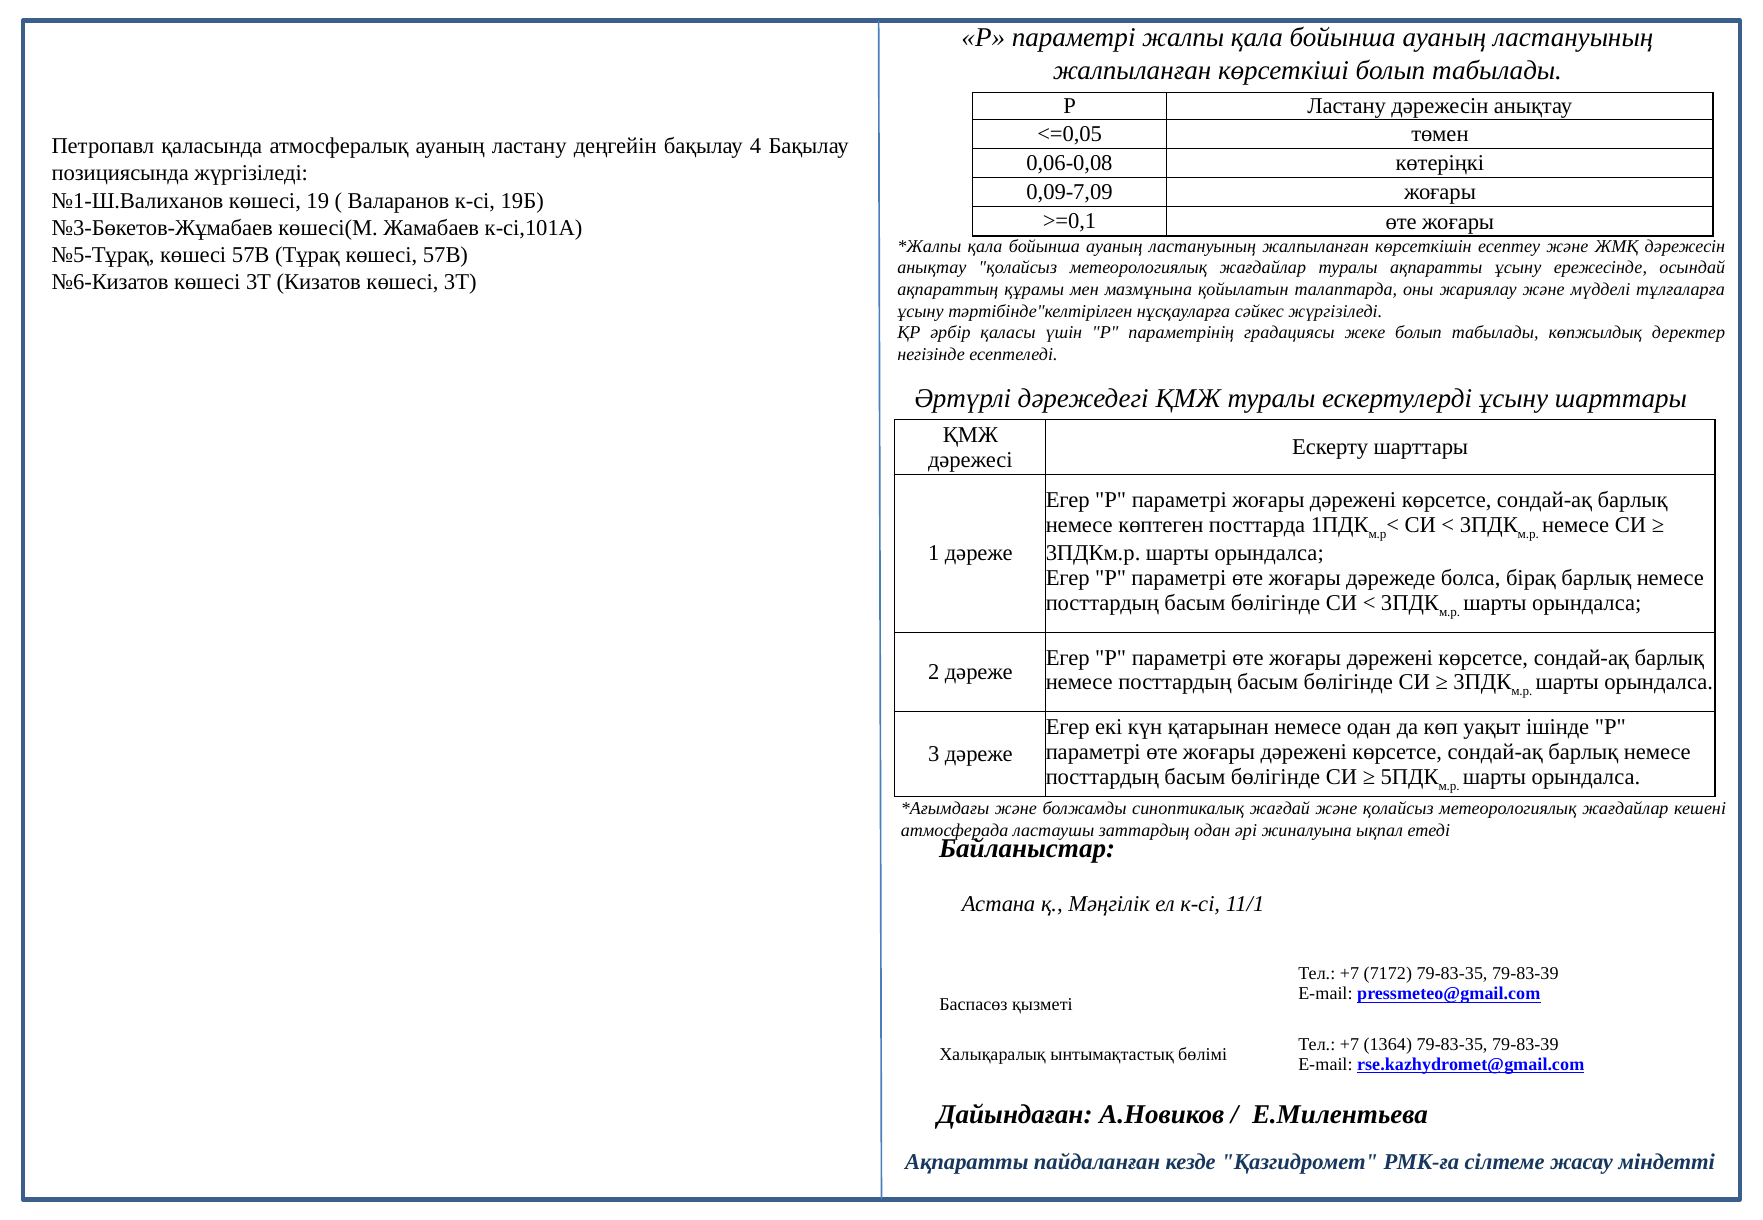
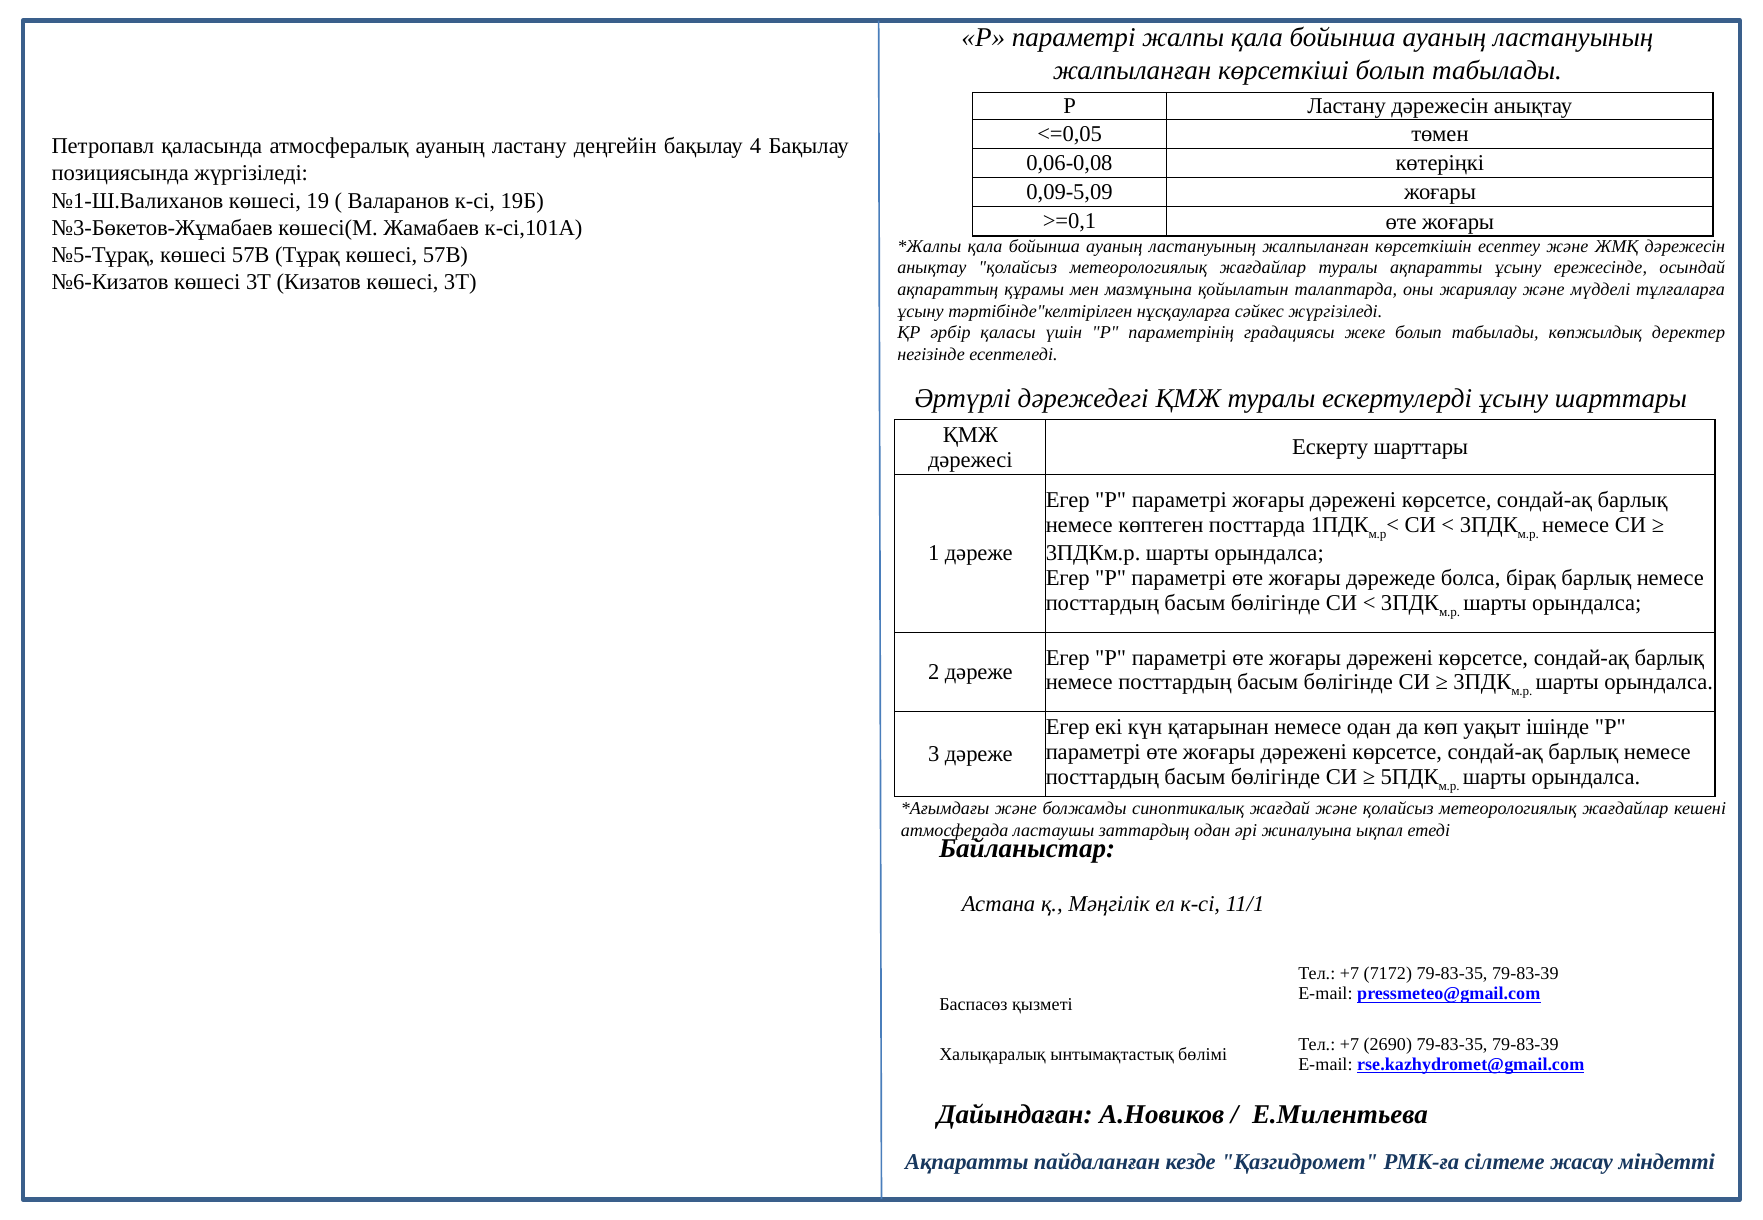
0,09-7,09: 0,09-7,09 -> 0,09-5,09 (1070, 192)
1364: 1364 -> 2690 (1388, 1045)
